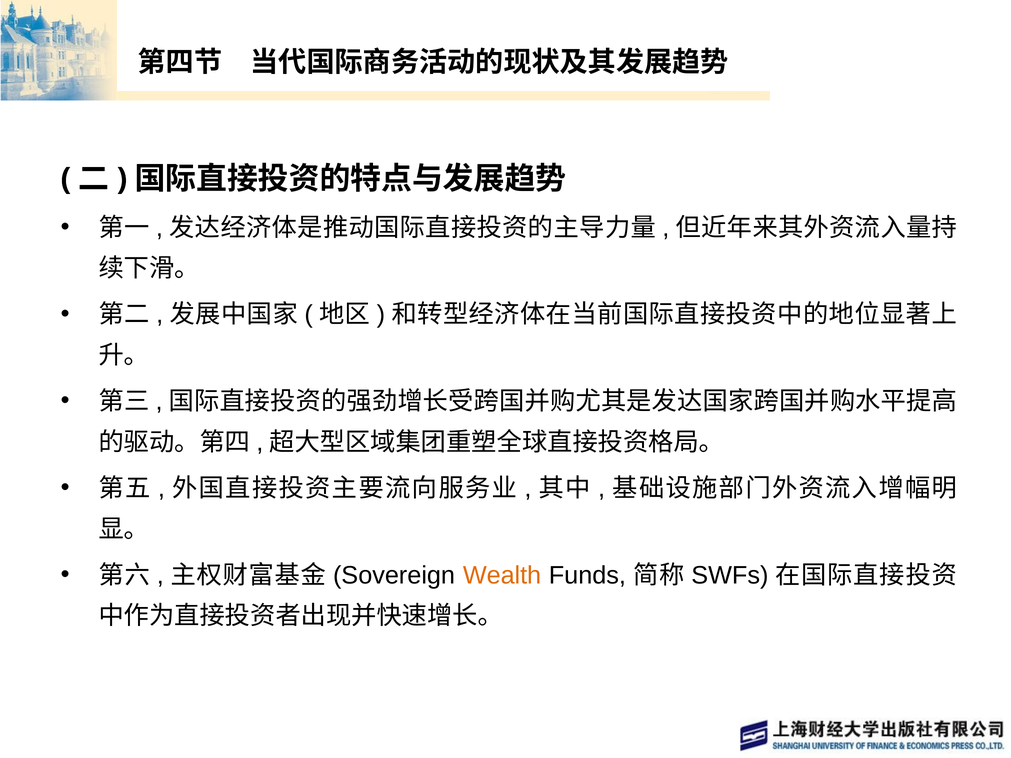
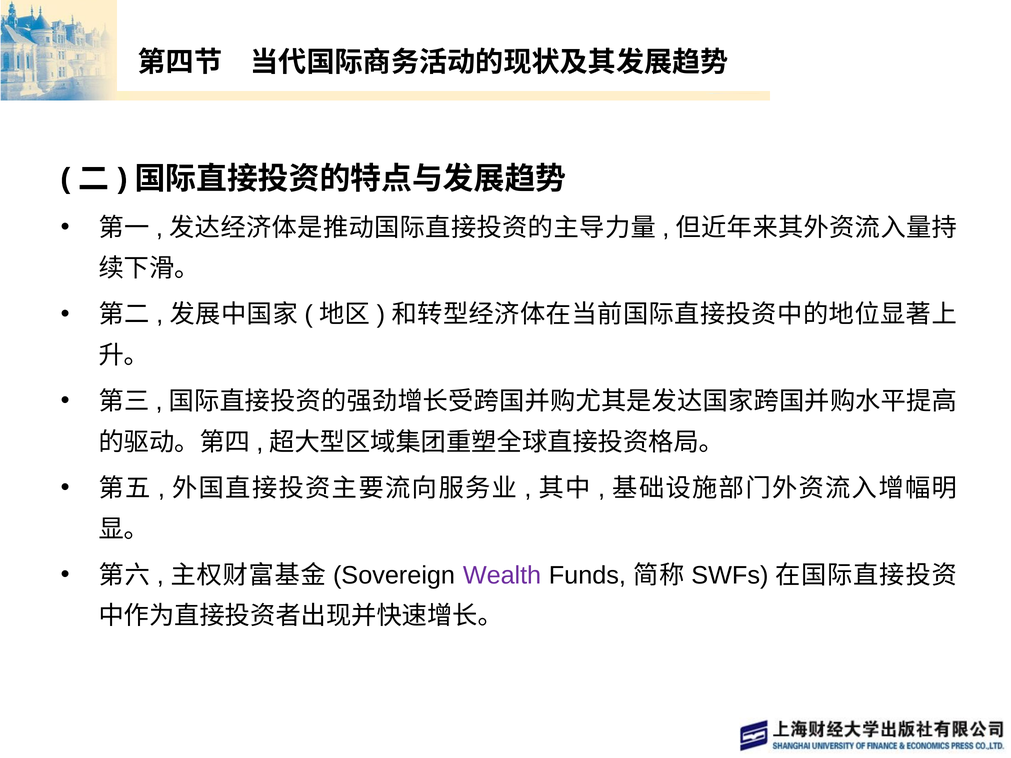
Wealth colour: orange -> purple (502, 575)
